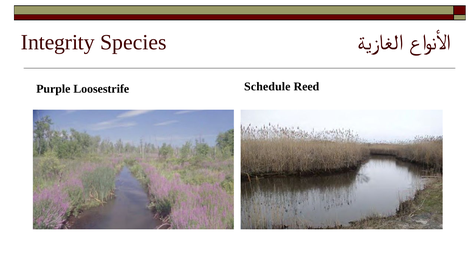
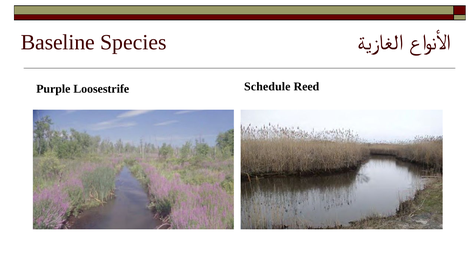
Integrity: Integrity -> Baseline (58, 42)
